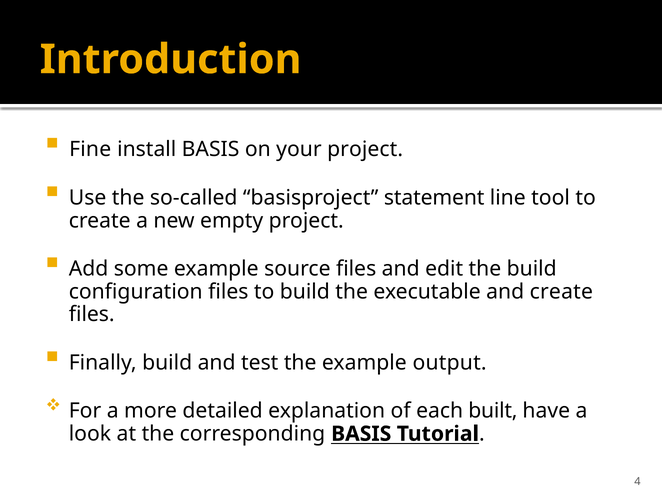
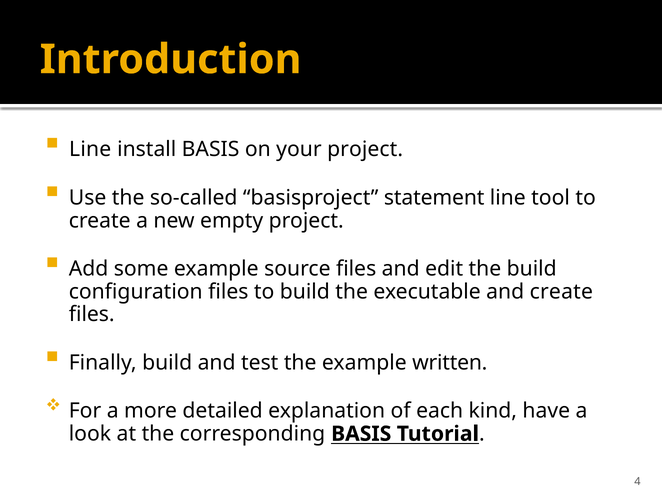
Fine: Fine -> Line (90, 149)
output: output -> written (450, 362)
built: built -> kind (493, 411)
